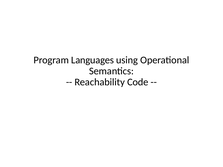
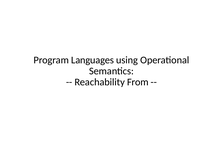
Code: Code -> From (138, 82)
